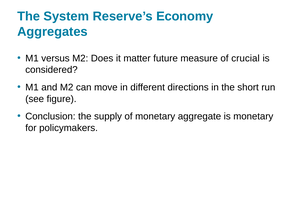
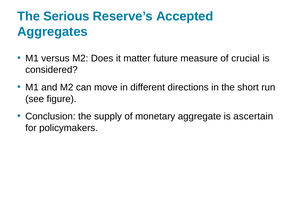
System: System -> Serious (66, 16)
Economy: Economy -> Accepted (185, 16)
is monetary: monetary -> ascertain (253, 116)
